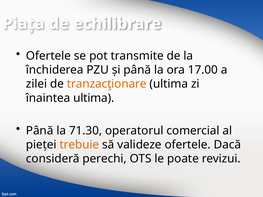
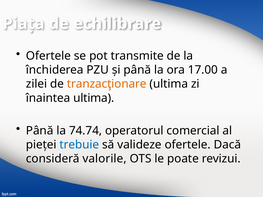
71.30: 71.30 -> 74.74 (86, 131)
trebuie colour: orange -> blue (79, 145)
perechi: perechi -> valorile (105, 159)
